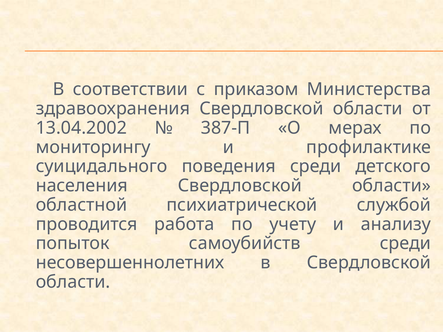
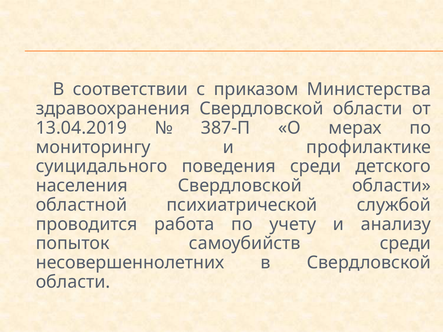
13.04.2002: 13.04.2002 -> 13.04.2019 (81, 128)
